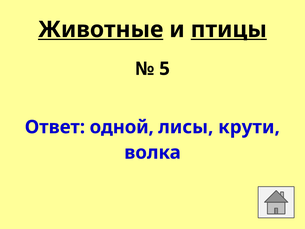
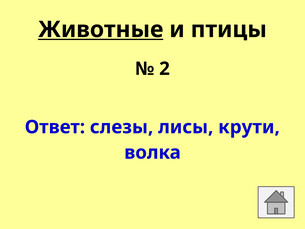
птицы underline: present -> none (229, 30)
5: 5 -> 2 (165, 69)
одной: одной -> слезы (122, 127)
